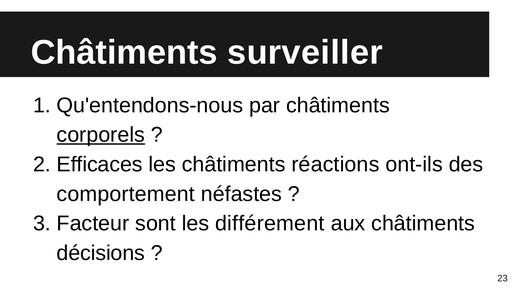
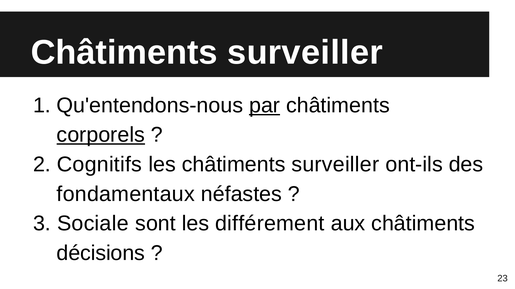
par underline: none -> present (265, 106)
Efficaces: Efficaces -> Cognitifs (99, 165)
les châtiments réactions: réactions -> surveiller (335, 165)
comportement: comportement -> fondamentaux (126, 194)
Facteur: Facteur -> Sociale (93, 224)
